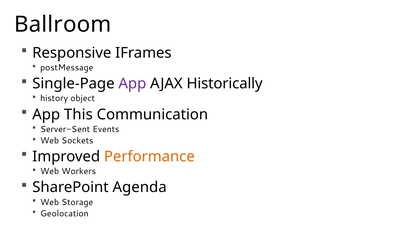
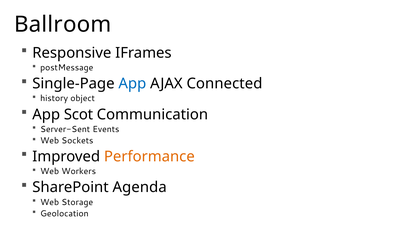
App colour: purple -> blue (132, 84)
Historically: Historically -> Connected (224, 84)
This: This -> Scot (78, 114)
